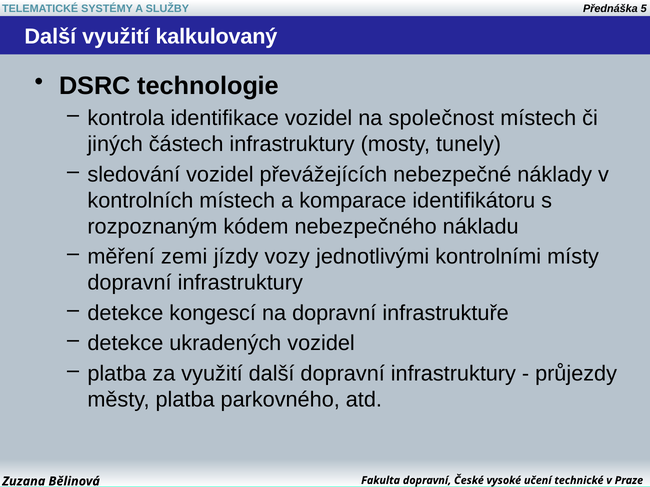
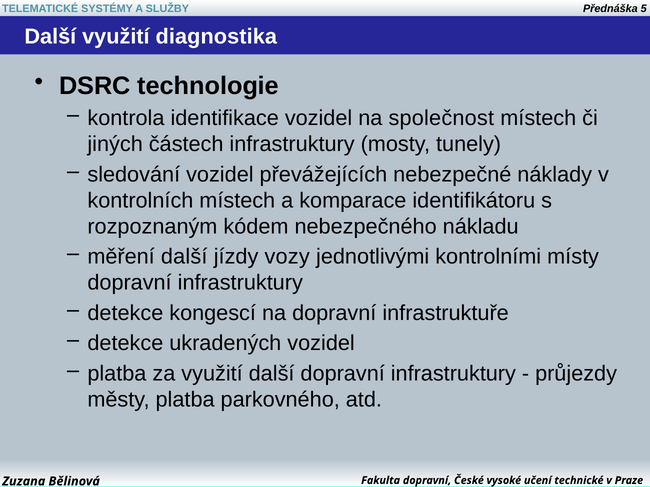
kalkulovaný: kalkulovaný -> diagnostika (216, 37)
měření zemi: zemi -> další (184, 257)
